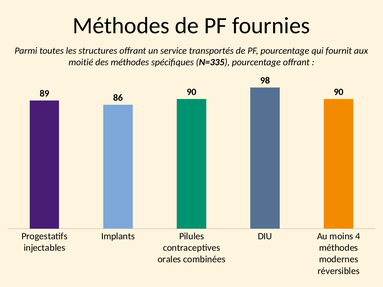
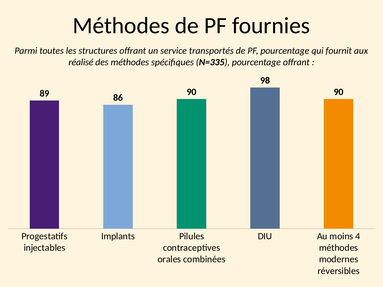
moitié: moitié -> réalisé (81, 62)
